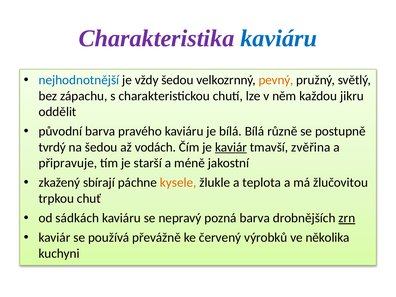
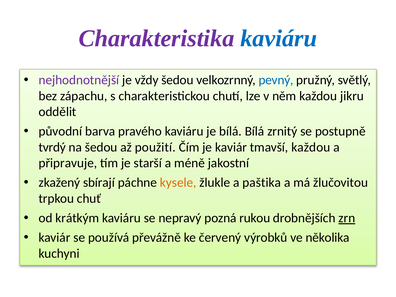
nejhodnotnější colour: blue -> purple (79, 80)
pevný colour: orange -> blue (276, 80)
různě: různě -> zrnitý (282, 131)
vodách: vodách -> použití (155, 147)
kaviár underline: present -> none (231, 147)
tmavší zvěřina: zvěřina -> každou (311, 147)
teplota: teplota -> paštika (262, 183)
sádkách: sádkách -> krátkým (77, 218)
pozná barva: barva -> rukou (255, 218)
